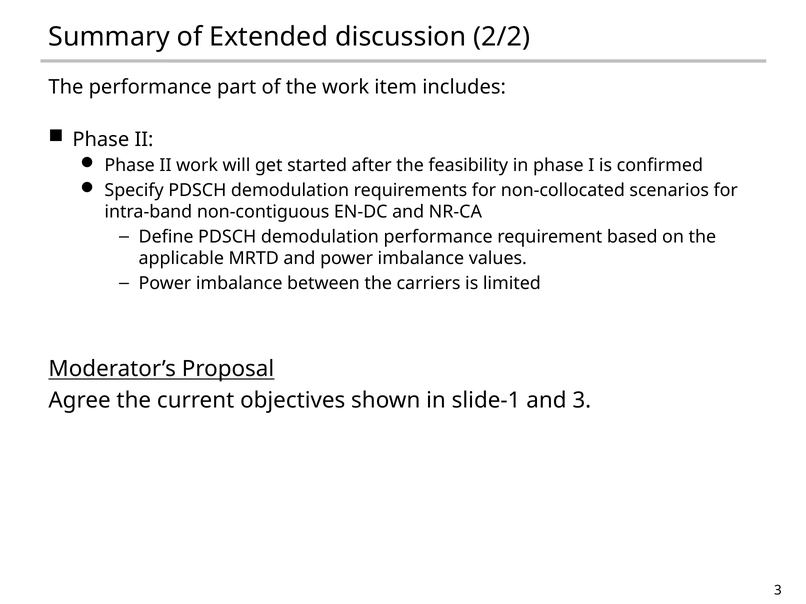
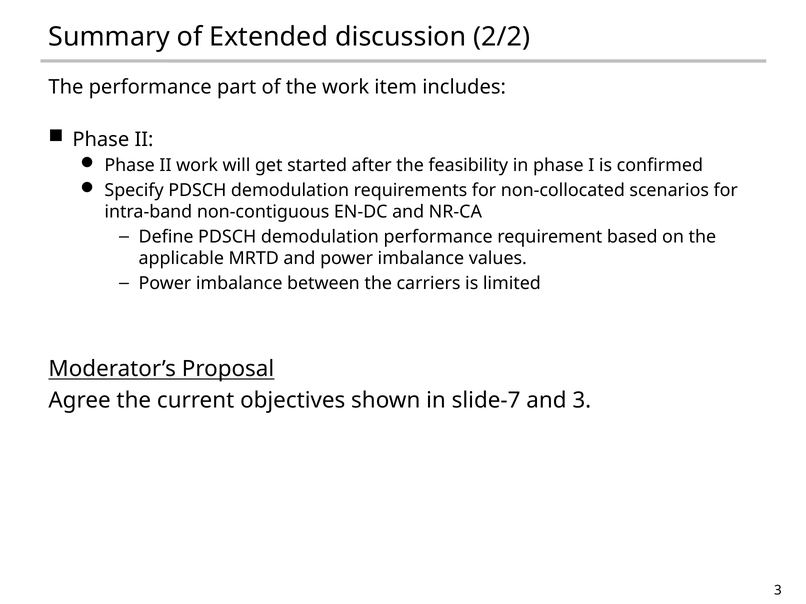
slide-1: slide-1 -> slide-7 (486, 401)
